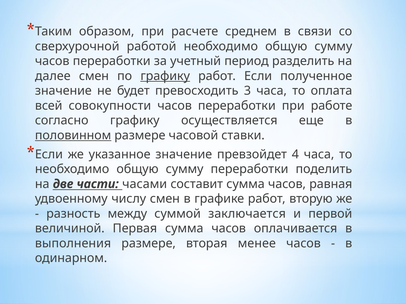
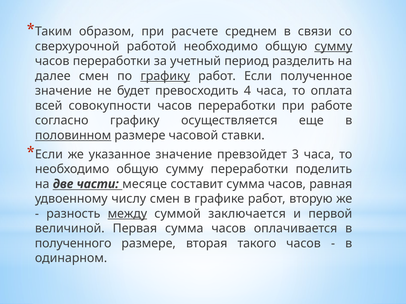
сумму underline: none -> present (333, 46)
3: 3 -> 4 (247, 91)
4: 4 -> 3 (295, 155)
часами: часами -> месяце (145, 184)
между underline: none -> present (127, 214)
выполнения: выполнения -> полученного (73, 244)
менее: менее -> такого (257, 244)
